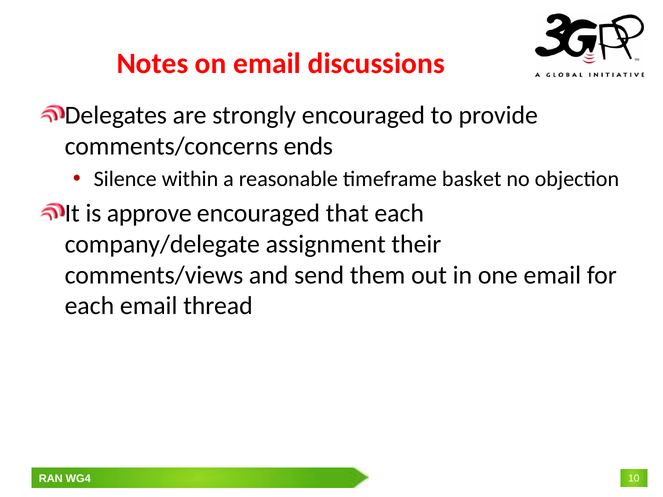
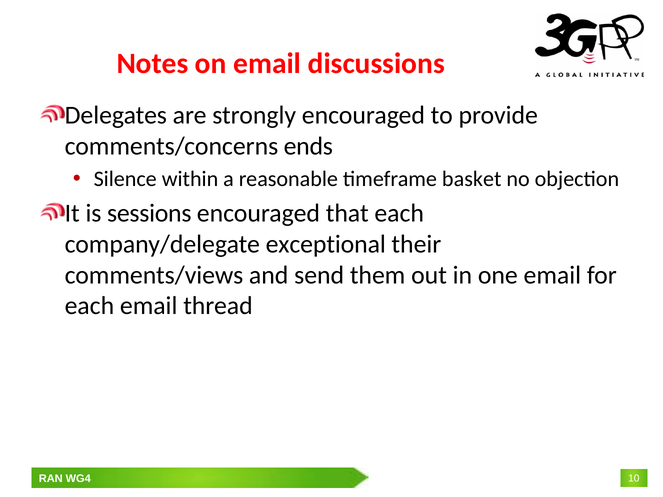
approve: approve -> sessions (149, 213)
assignment: assignment -> exceptional (326, 244)
